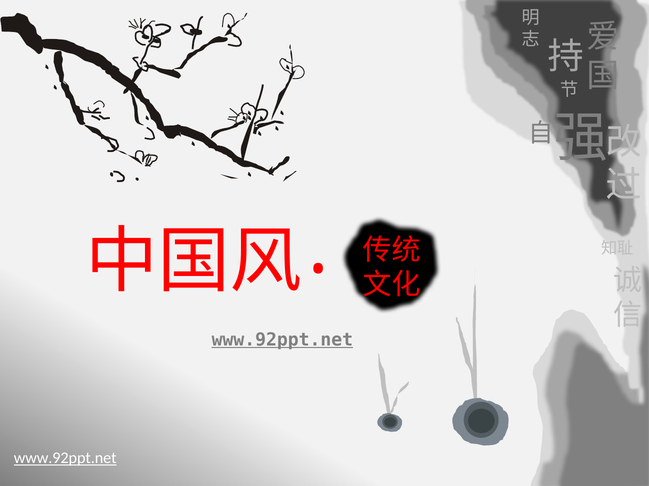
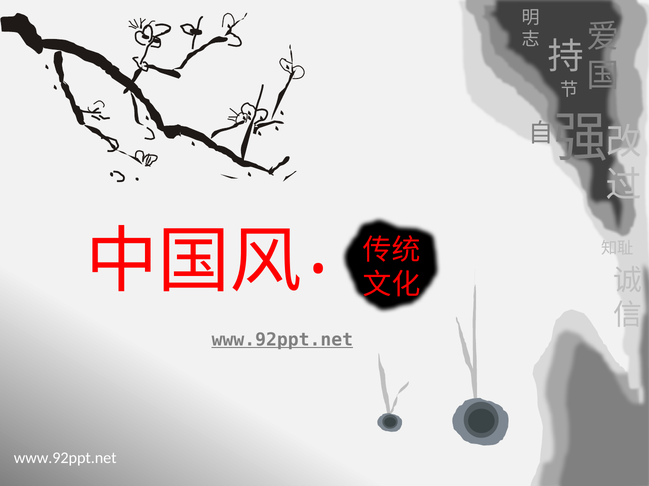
www.92ppt.net underline: present -> none (65, 459)
